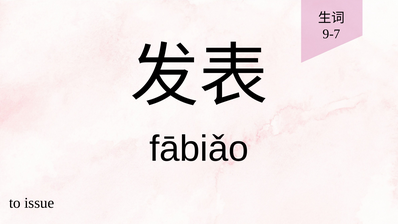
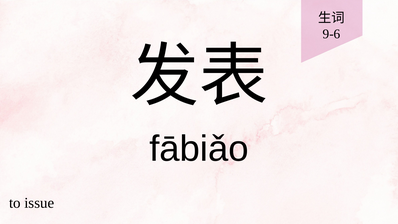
9-7: 9-7 -> 9-6 (331, 34)
